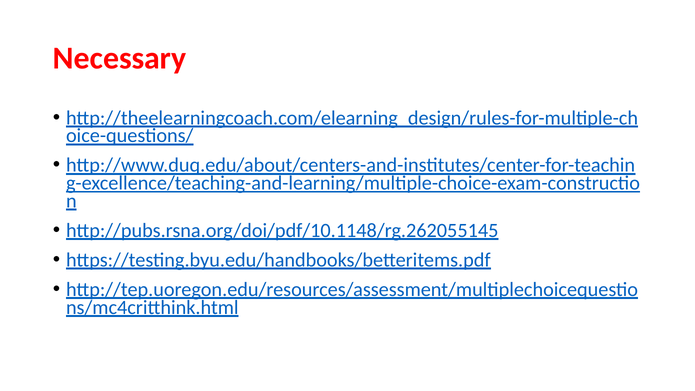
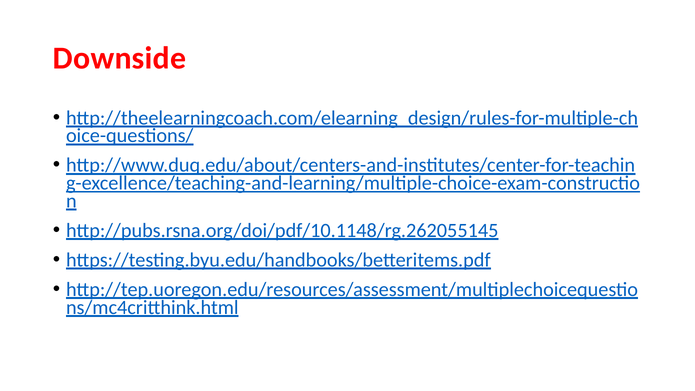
Necessary: Necessary -> Downside (120, 58)
